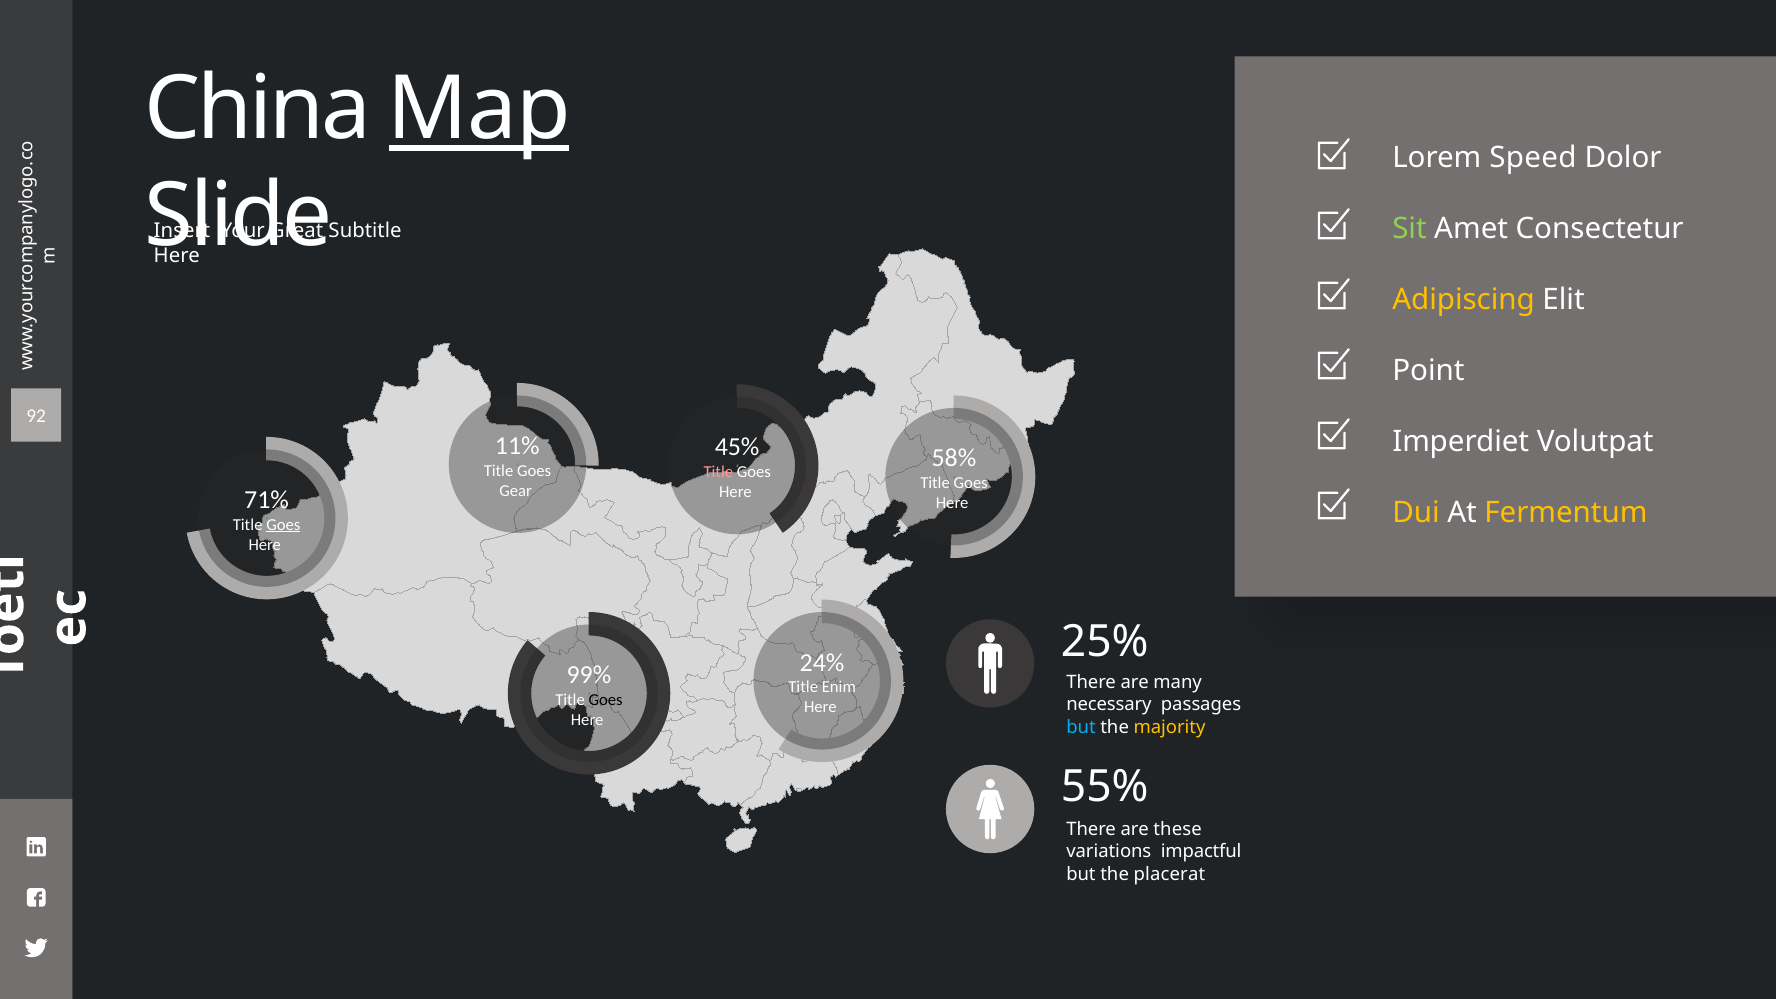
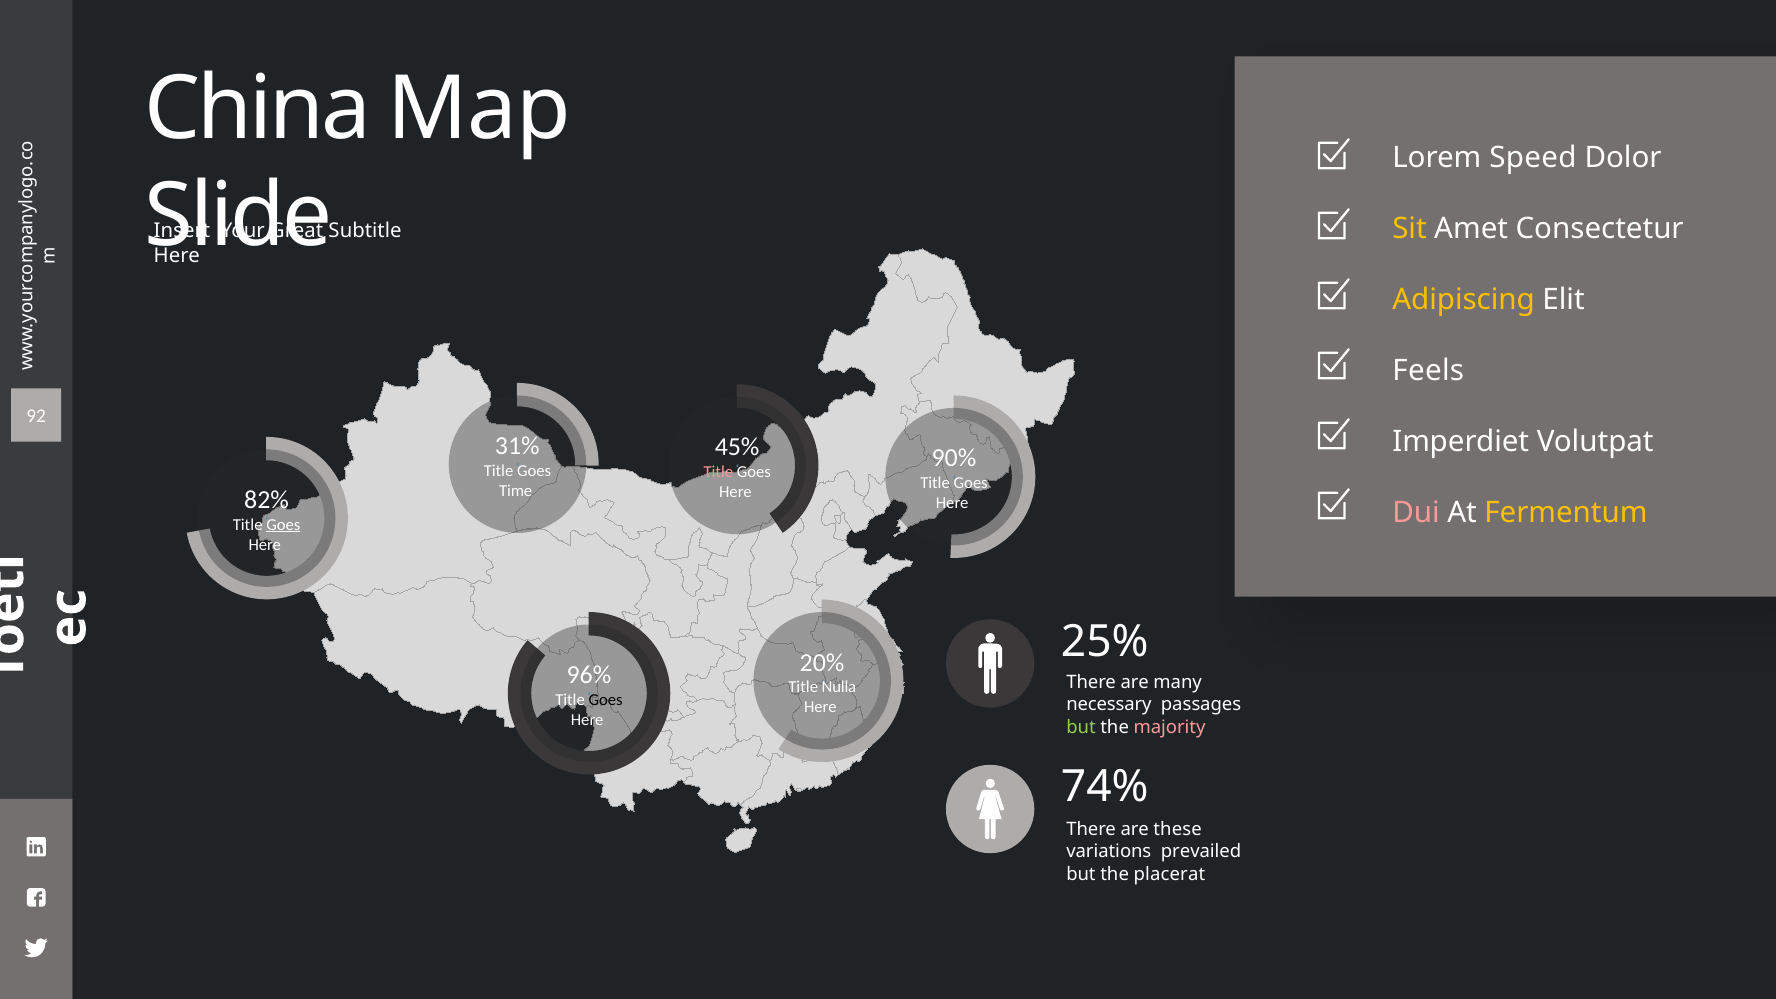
Map underline: present -> none (479, 110)
Sit colour: light green -> yellow (1410, 229)
Point: Point -> Feels (1428, 371)
11%: 11% -> 31% (517, 446)
58%: 58% -> 90% (954, 458)
Gear: Gear -> Time (516, 491)
71%: 71% -> 82% (267, 500)
Dui colour: yellow -> pink (1416, 513)
24%: 24% -> 20% (822, 663)
99%: 99% -> 96% (589, 675)
Enim: Enim -> Nulla (839, 687)
but colour: light blue -> light green (1081, 727)
majority colour: yellow -> pink (1170, 727)
55%: 55% -> 74% (1105, 787)
impactful: impactful -> prevailed (1201, 852)
